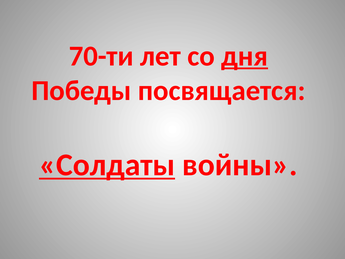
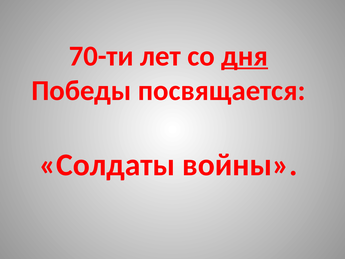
Солдаты underline: present -> none (107, 165)
